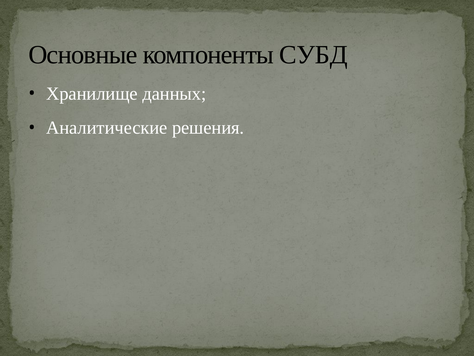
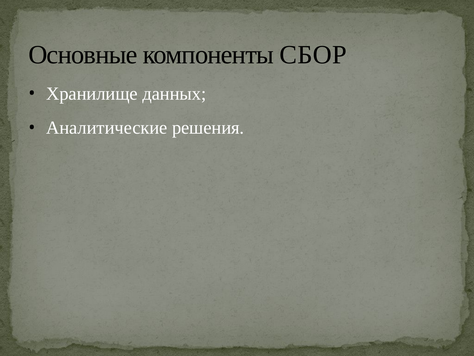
СУБД: СУБД -> СБОР (313, 55)
